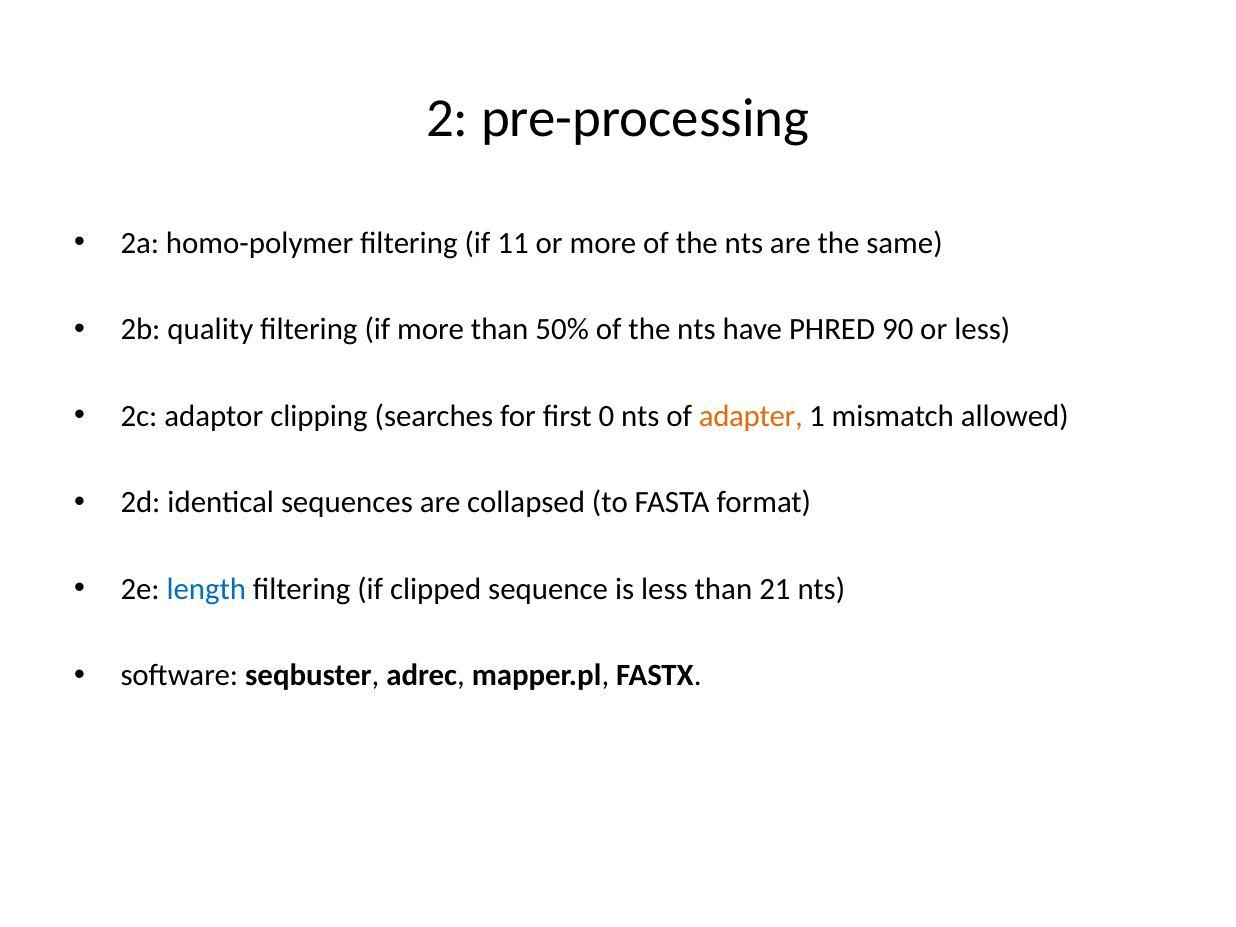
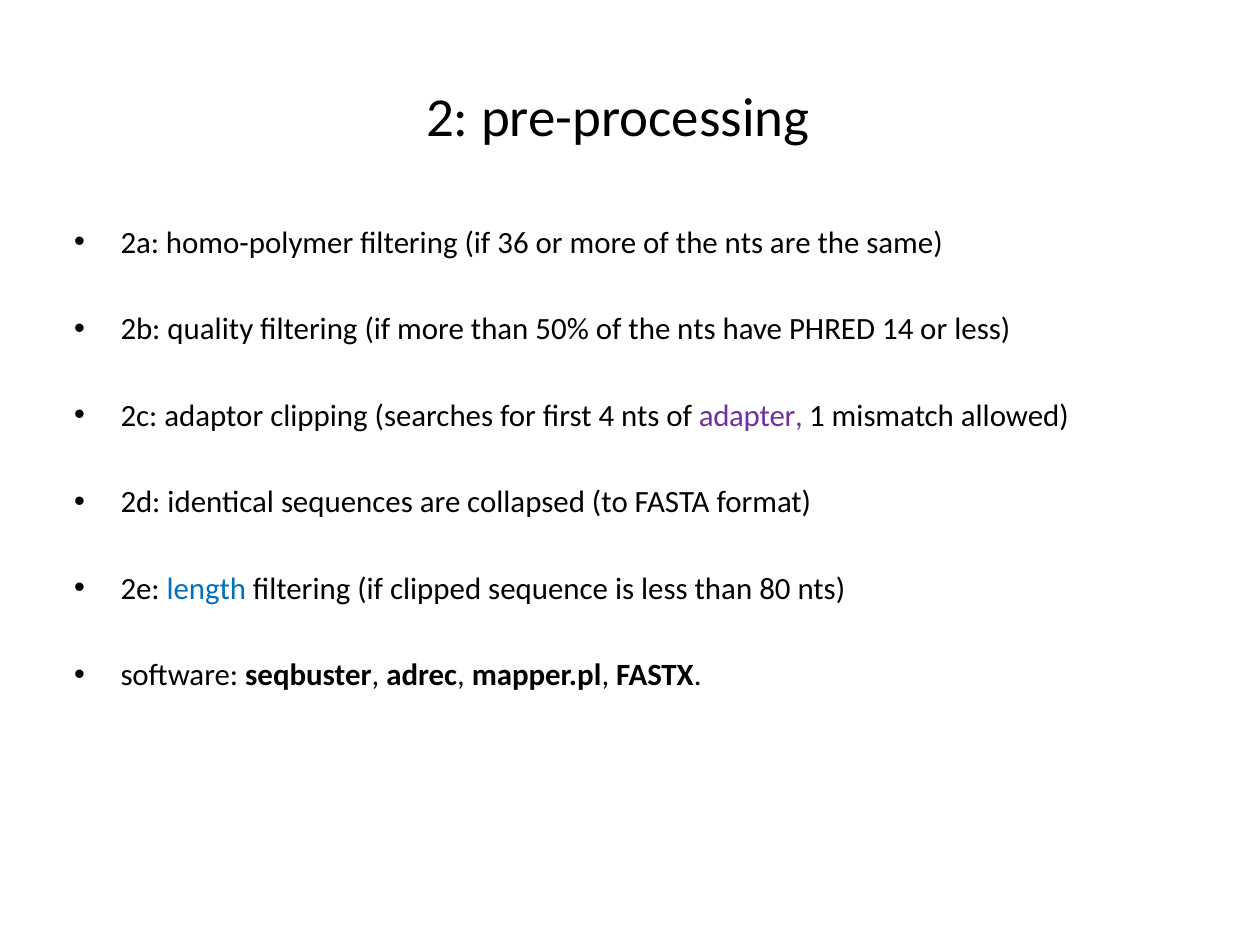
11: 11 -> 36 (513, 243)
90: 90 -> 14 (898, 330)
0: 0 -> 4 (606, 416)
adapter colour: orange -> purple (751, 416)
21: 21 -> 80 (775, 589)
